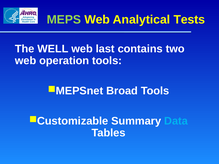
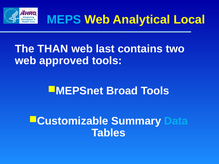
MEPS colour: light green -> light blue (64, 20)
Tests: Tests -> Local (189, 20)
WELL: WELL -> THAN (53, 49)
operation: operation -> approved (64, 61)
